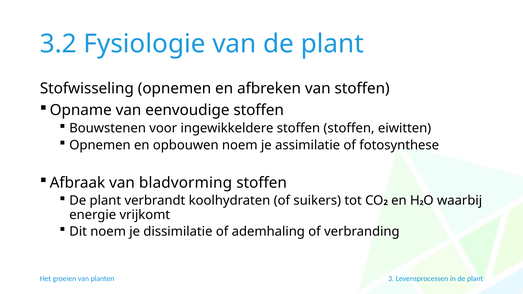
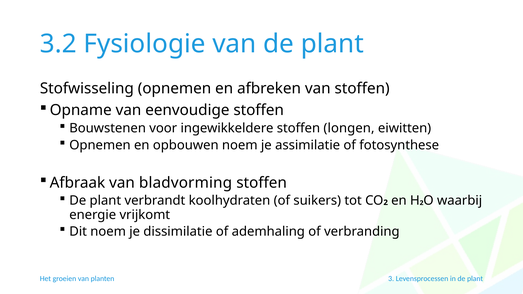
stoffen stoffen: stoffen -> longen (349, 128)
